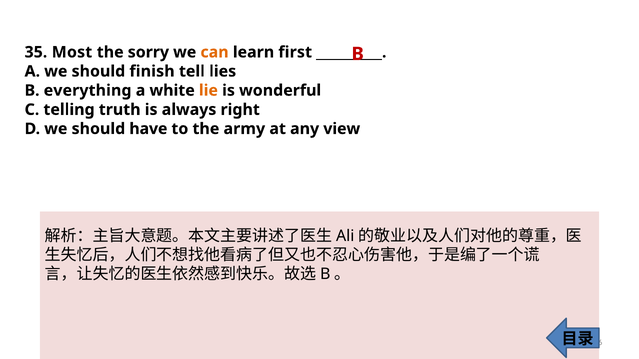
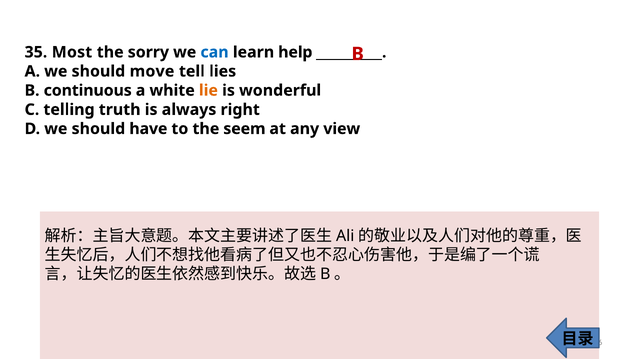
can colour: orange -> blue (215, 52)
first: first -> help (295, 52)
finish: finish -> move (152, 71)
everything: everything -> continuous (88, 91)
army: army -> seem (244, 129)
